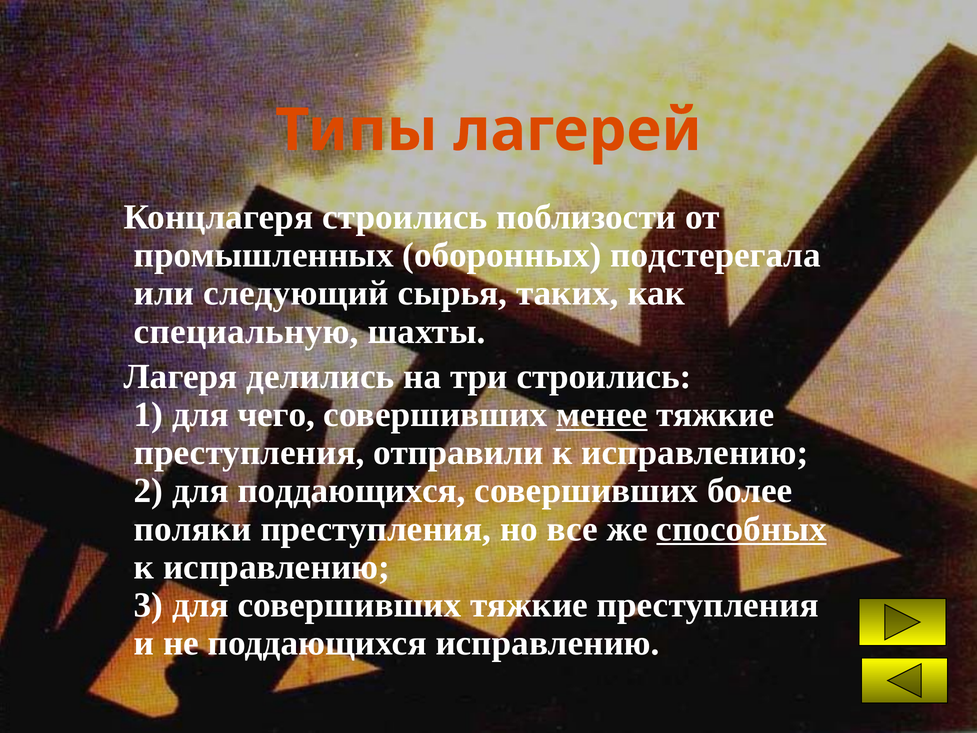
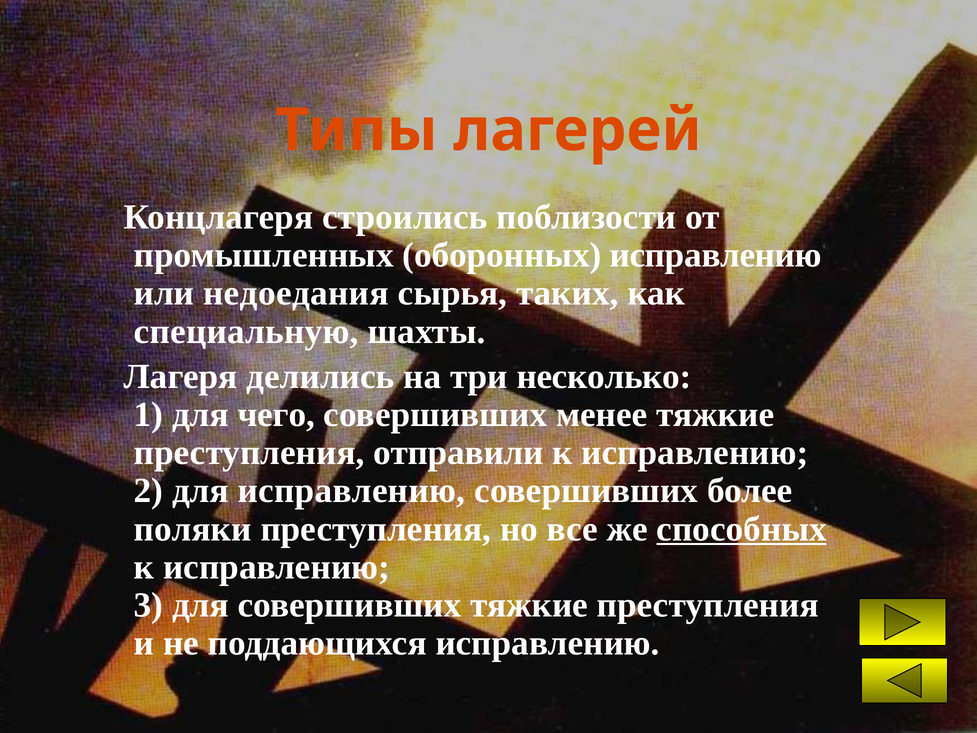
оборонных подстерегала: подстерегала -> исправлению (716, 255)
следующий: следующий -> недоедания (296, 293)
три строились: строились -> несколько (604, 376)
менее underline: present -> none (602, 415)
для поддающихся: поддающихся -> исправлению (351, 491)
